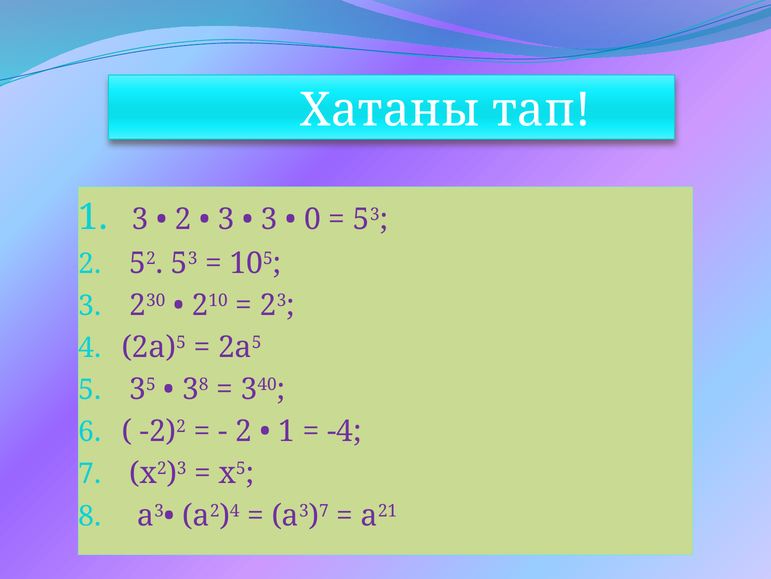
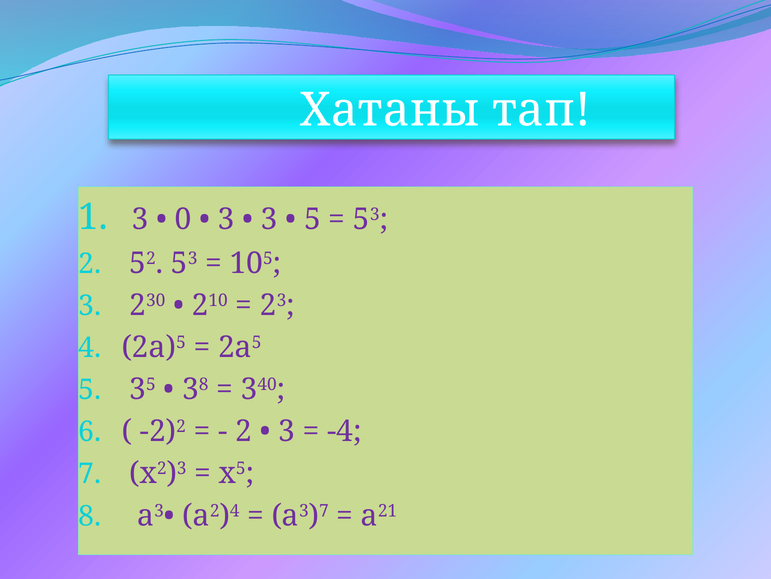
2: 2 -> 0 (183, 219)
0: 0 -> 5 (312, 219)
1: 1 -> 3 (287, 431)
